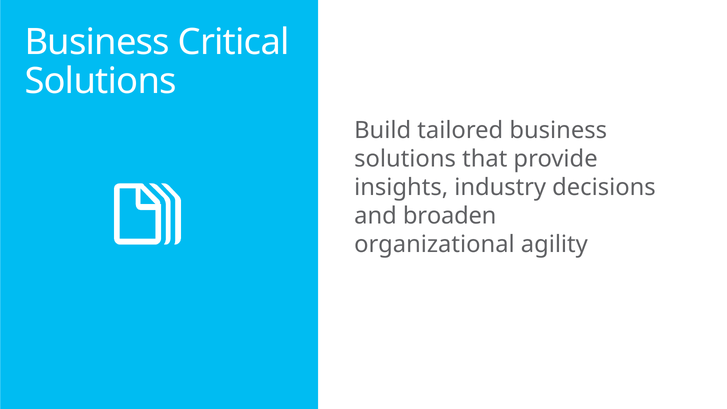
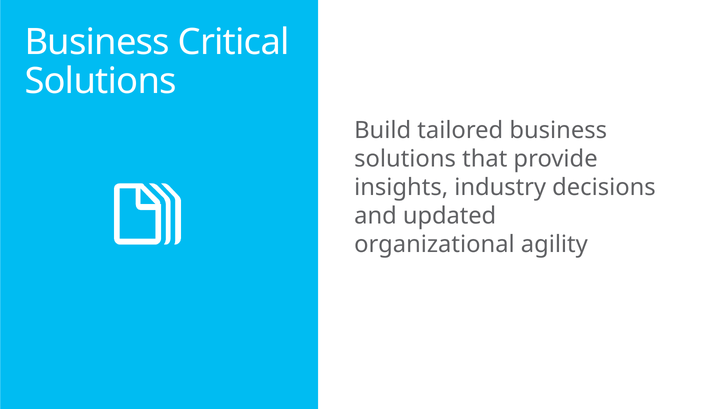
broaden: broaden -> updated (450, 216)
